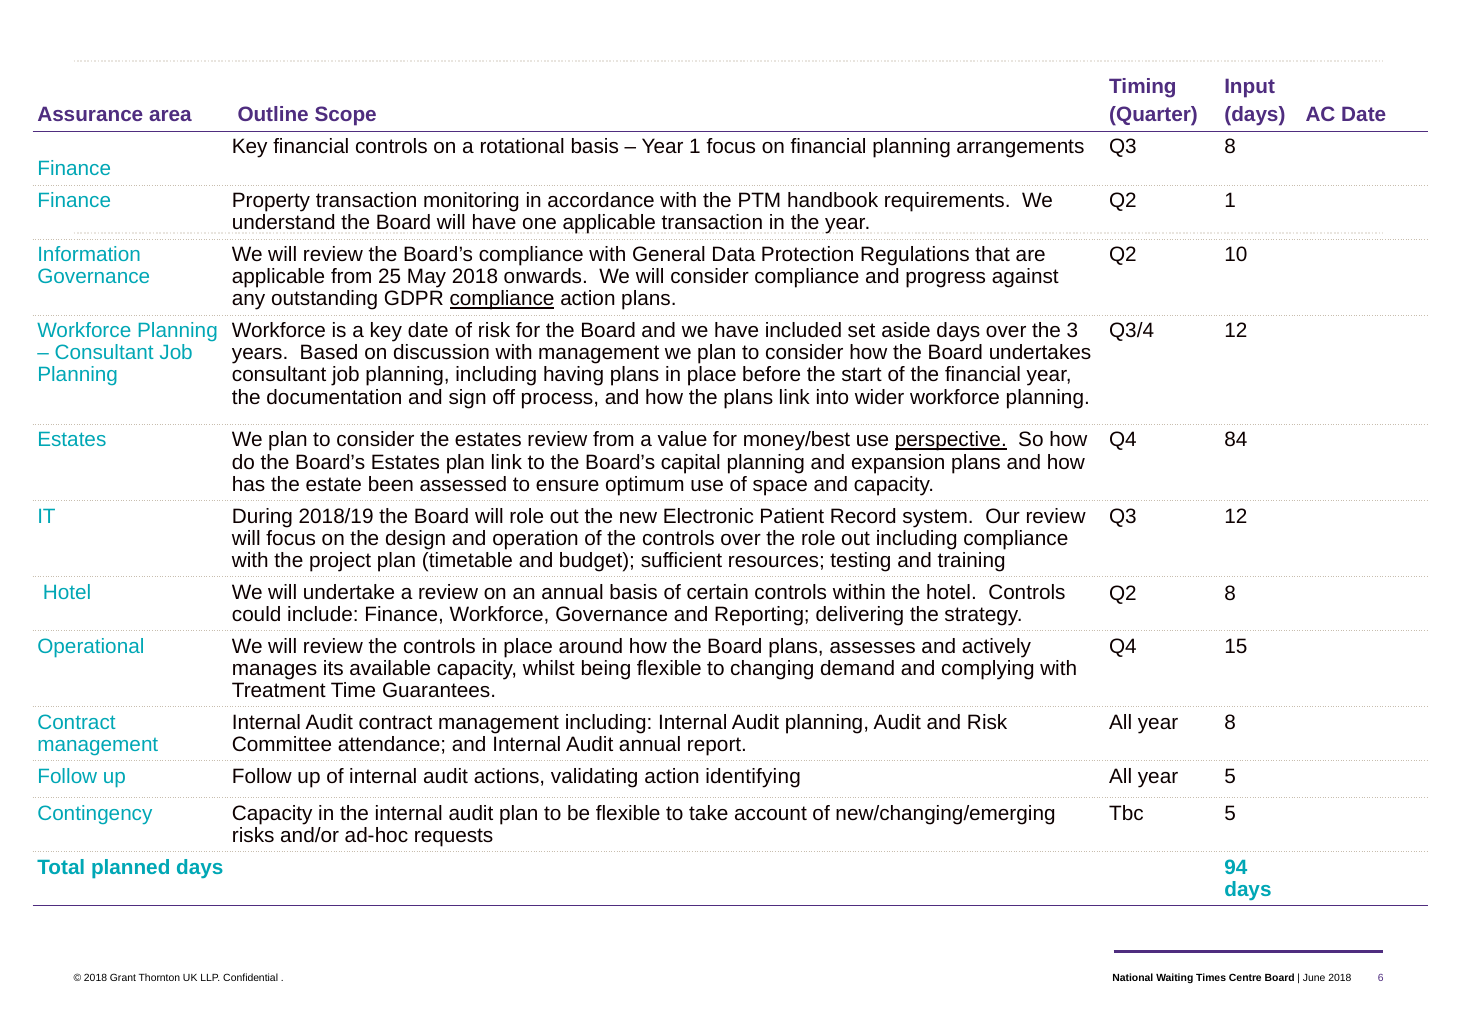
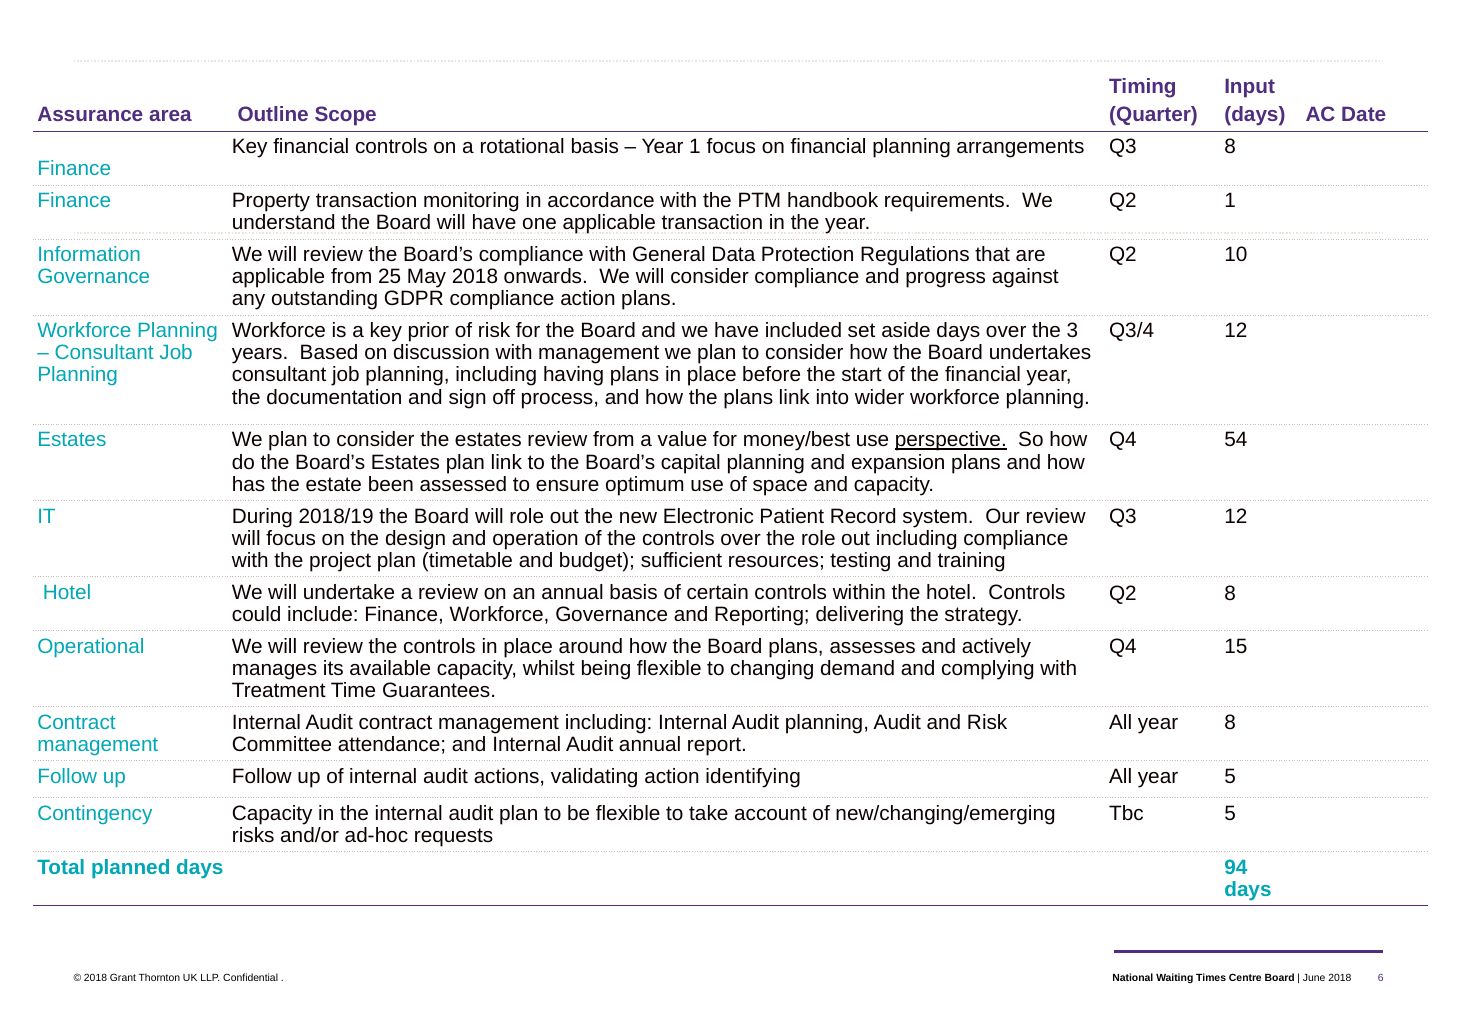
compliance underline: present -> none (502, 299)
key date: date -> prior (428, 331)
84: 84 -> 54 (1236, 440)
